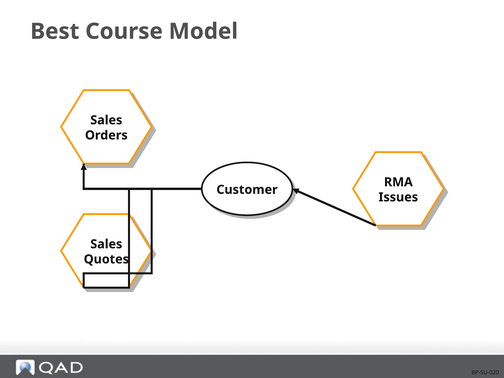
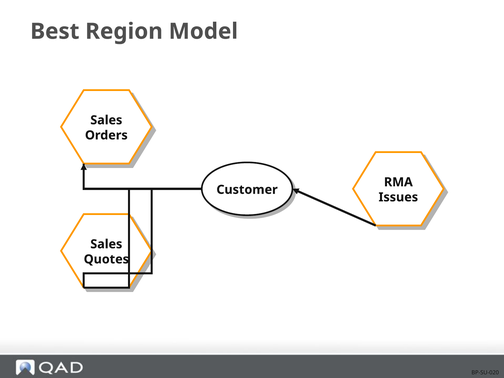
Course: Course -> Region (124, 31)
